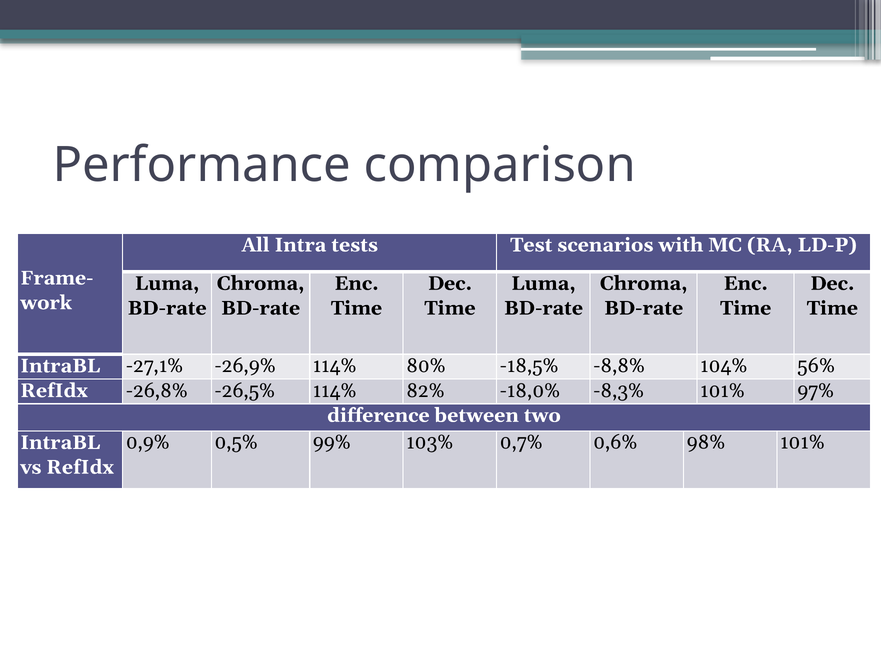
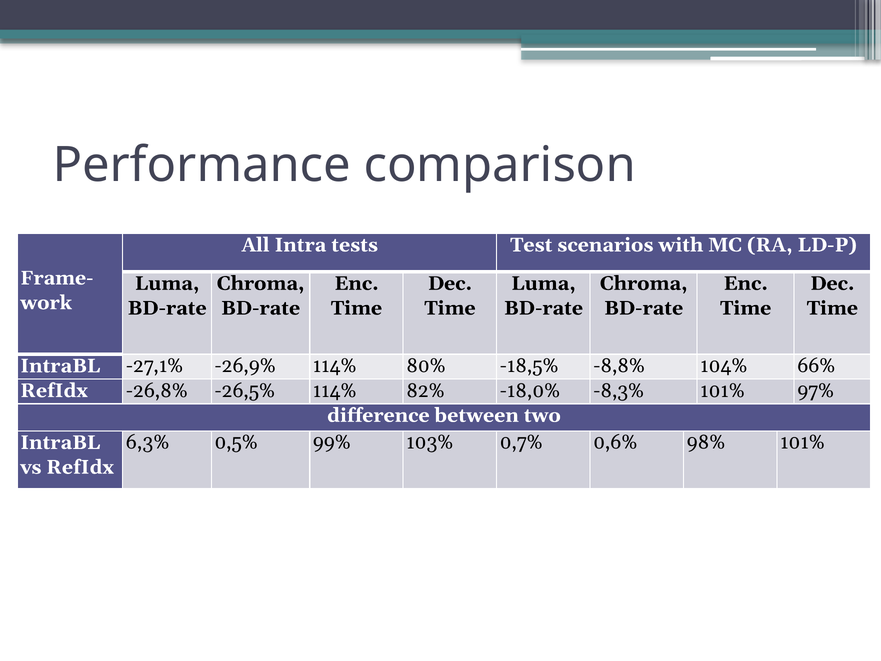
56%: 56% -> 66% (816, 366)
0,9%: 0,9% -> 6,3% (148, 442)
